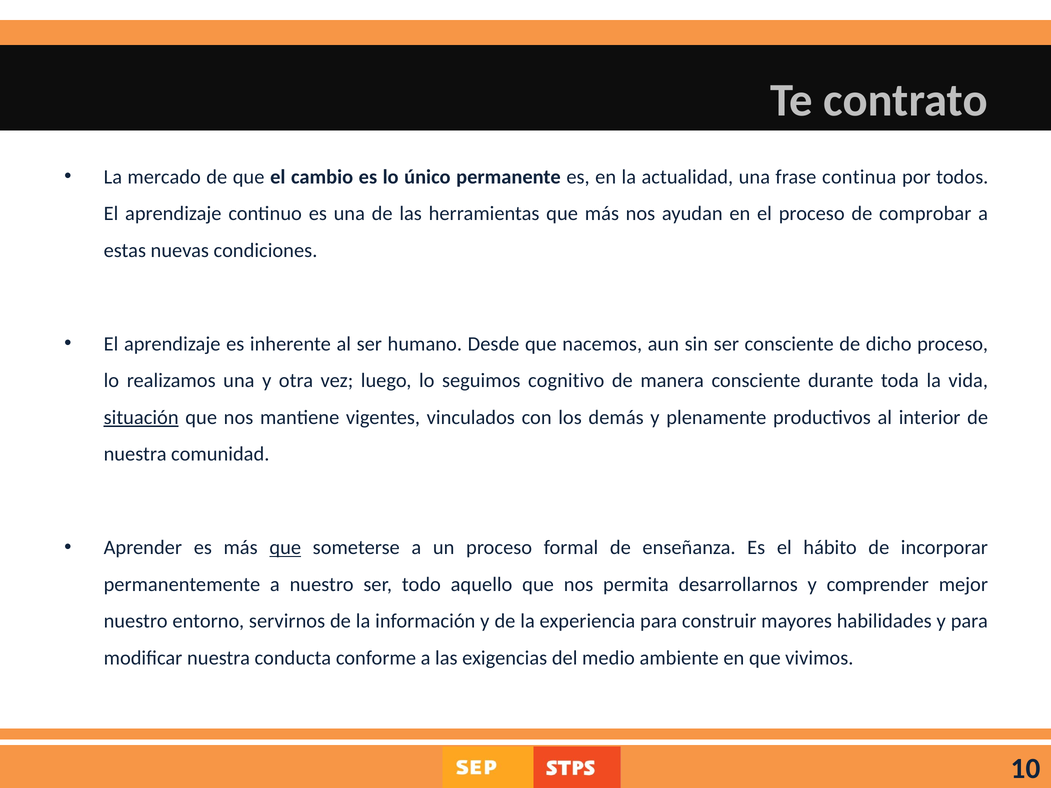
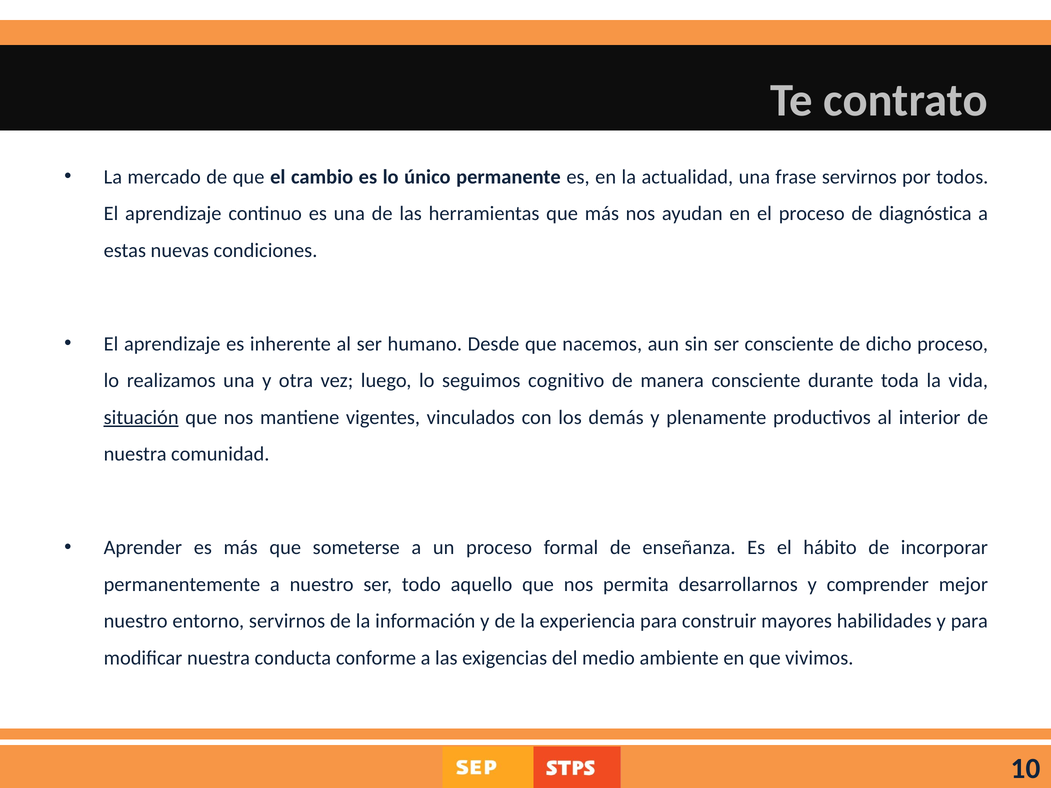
frase continua: continua -> servirnos (859, 177)
comprobar: comprobar -> diagnóstica (925, 214)
que underline: present -> none (285, 548)
